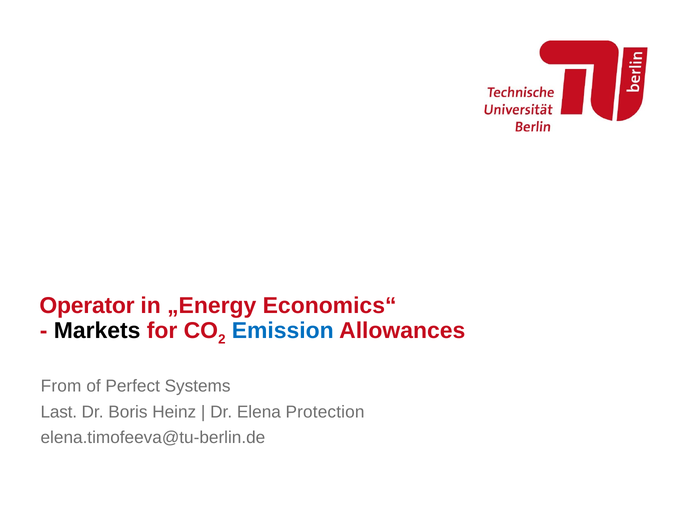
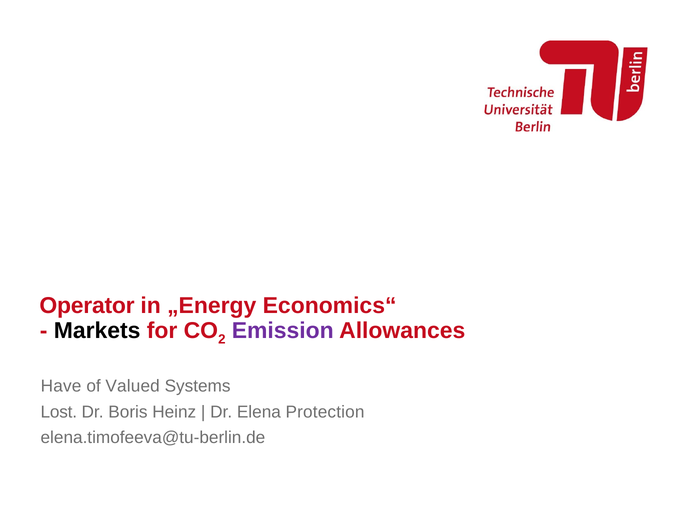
Emission colour: blue -> purple (283, 330)
From: From -> Have (61, 386)
Perfect: Perfect -> Valued (133, 386)
Last: Last -> Lost (59, 412)
